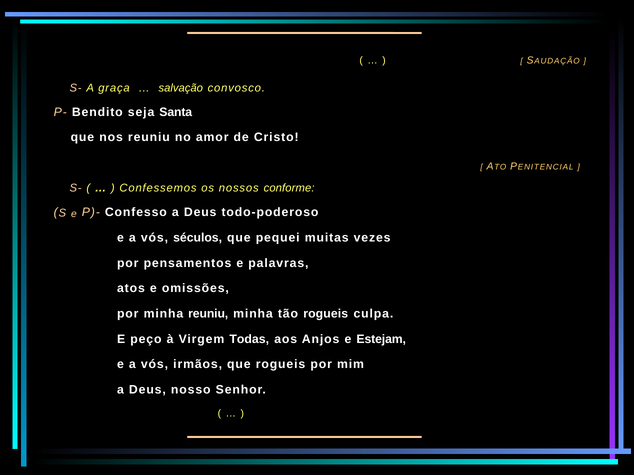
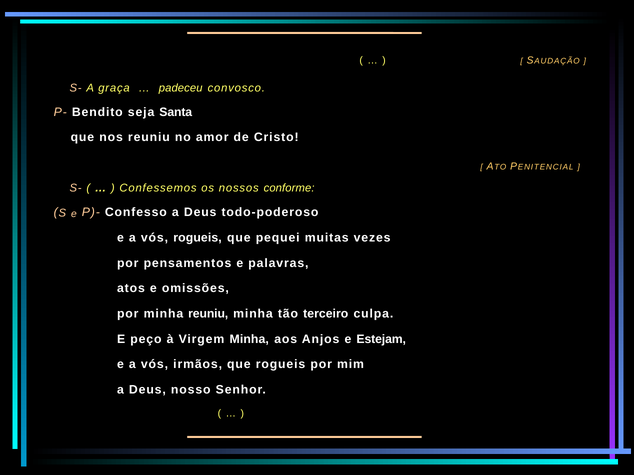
salvação: salvação -> padeceu (181, 88)
vós séculos: séculos -> rogueis (198, 238)
tão rogueis: rogueis -> terceiro (326, 314)
Virgem Todas: Todas -> Minha (249, 339)
